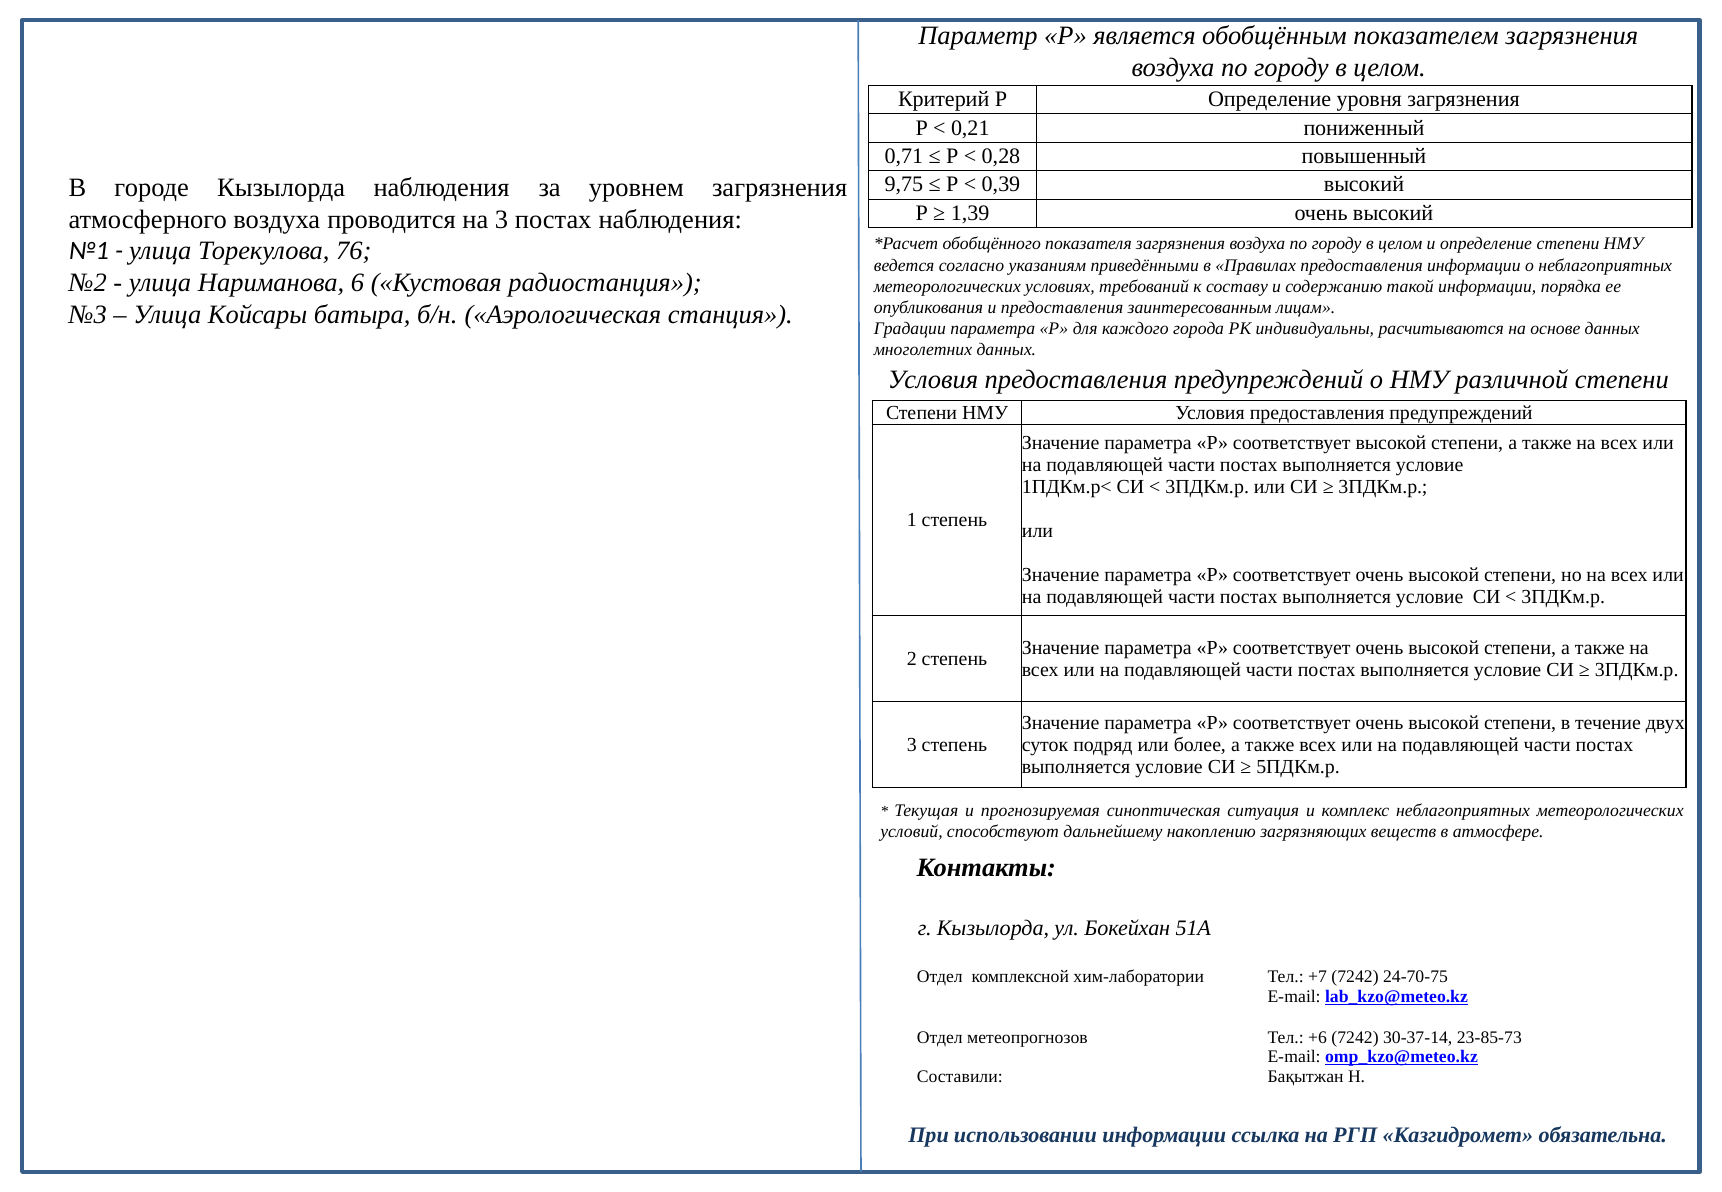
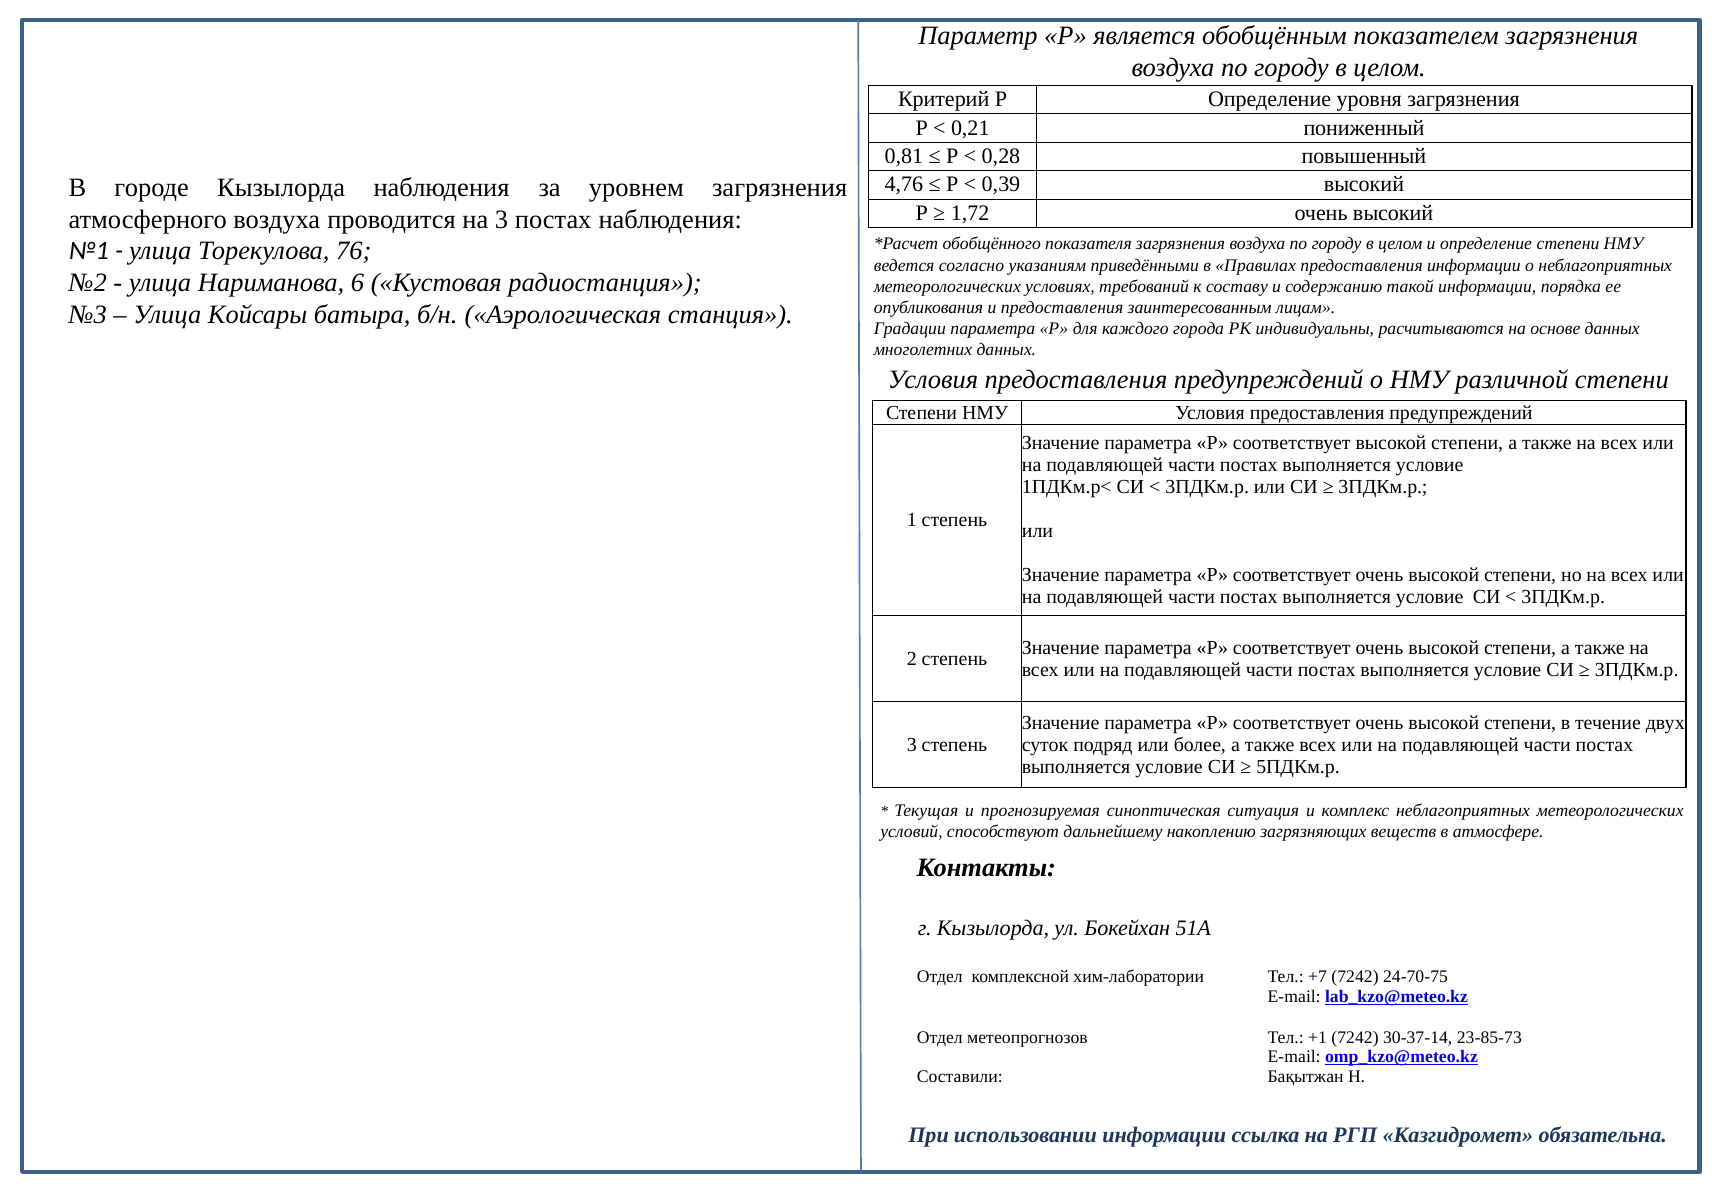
0,71: 0,71 -> 0,81 (904, 156)
9,75: 9,75 -> 4,76 (904, 185)
1,39: 1,39 -> 1,72 (970, 213)
+6: +6 -> +1 (1318, 1038)
